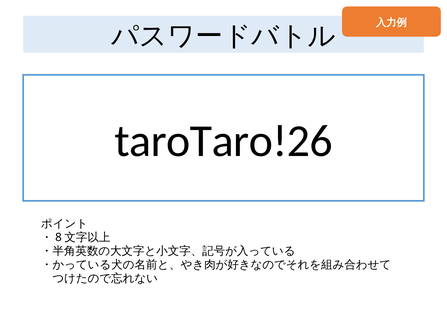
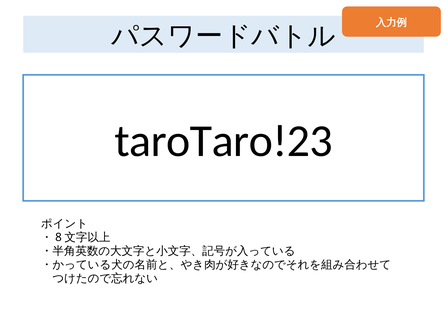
taroTaro!26: taroTaro!26 -> taroTaro!23 (224, 141)
